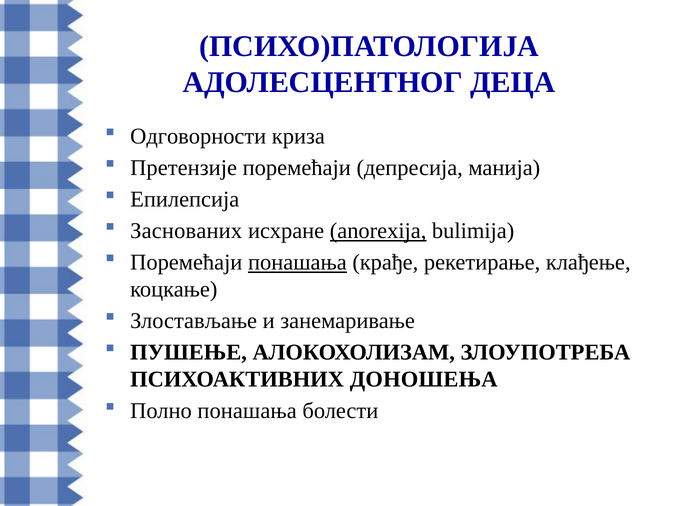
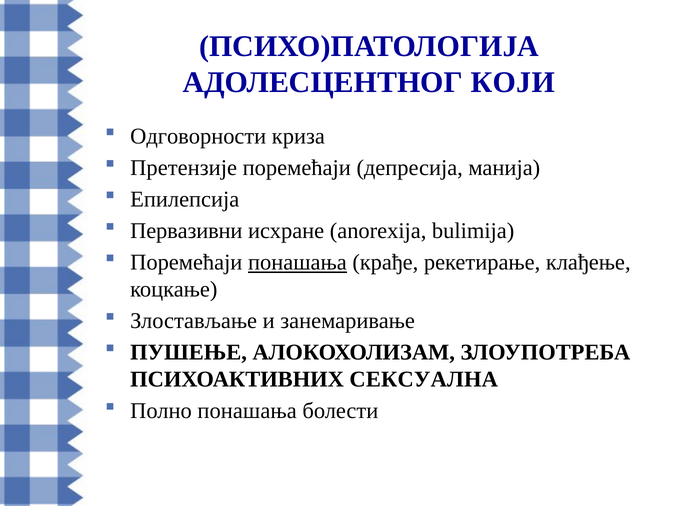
ДЕЦА: ДЕЦА -> КОЈИ (513, 82)
Заснованих: Заснованих -> Первазивни (186, 231)
anorexija underline: present -> none (378, 231)
ДОНОШЕЊА: ДОНОШЕЊА -> СЕКСУАЛНА (424, 379)
